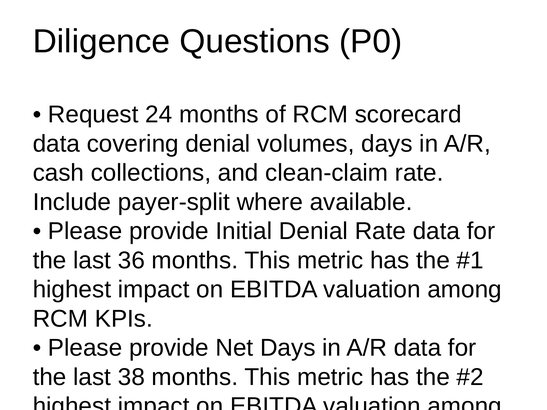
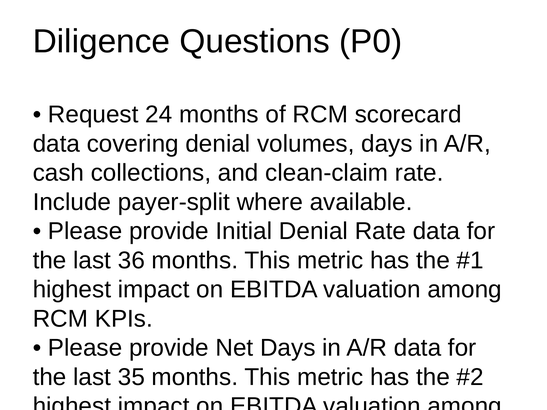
38: 38 -> 35 (131, 377)
